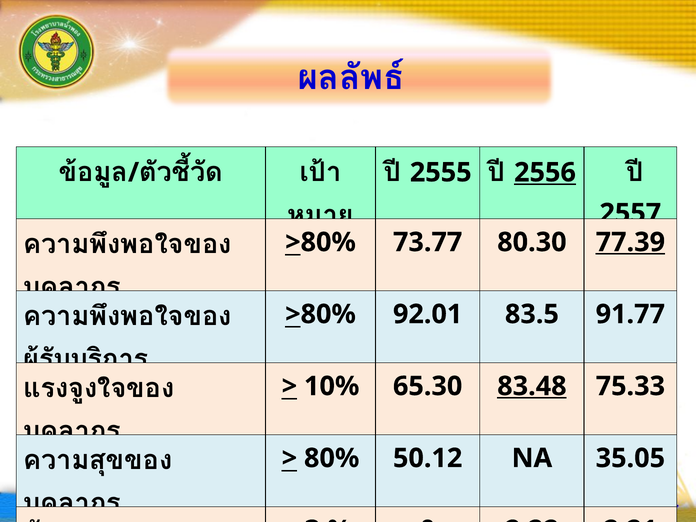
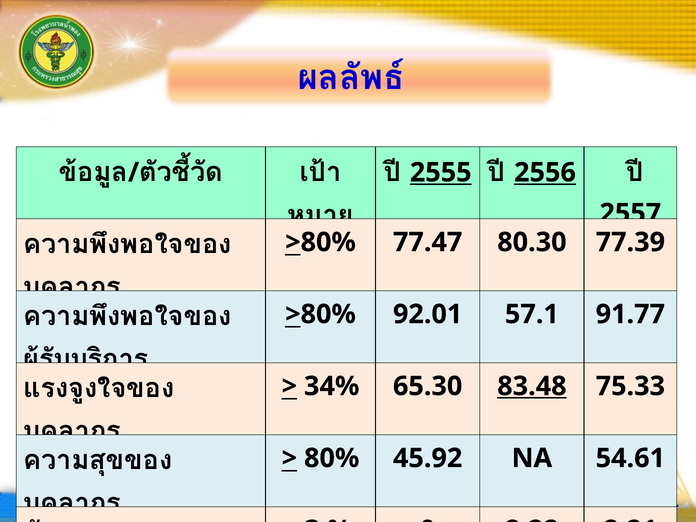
2555 underline: none -> present (441, 172)
73.77: 73.77 -> 77.47 (428, 242)
77.39 underline: present -> none (630, 242)
83.5: 83.5 -> 57.1 (532, 314)
10%: 10% -> 34% (332, 386)
50.12: 50.12 -> 45.92 (428, 458)
35.05: 35.05 -> 54.61 (630, 458)
